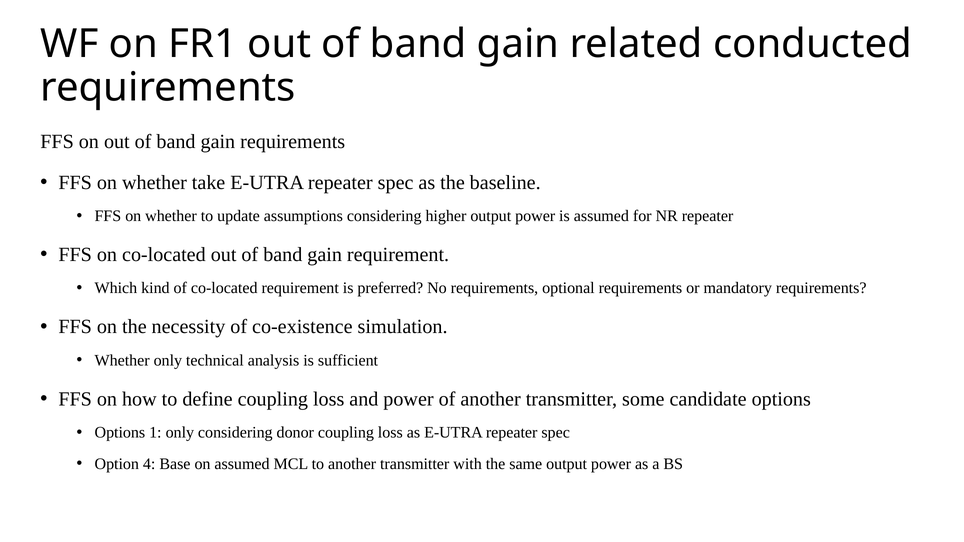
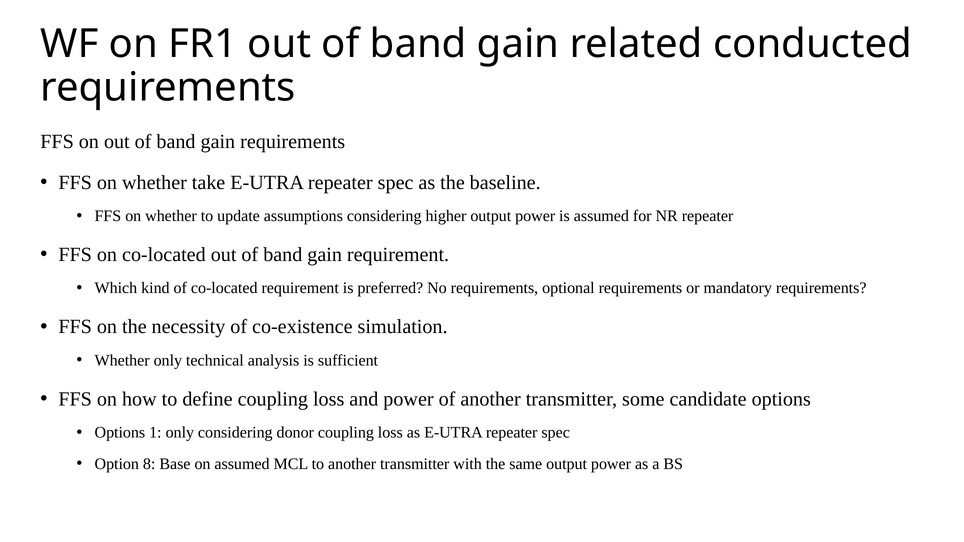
4: 4 -> 8 (149, 464)
